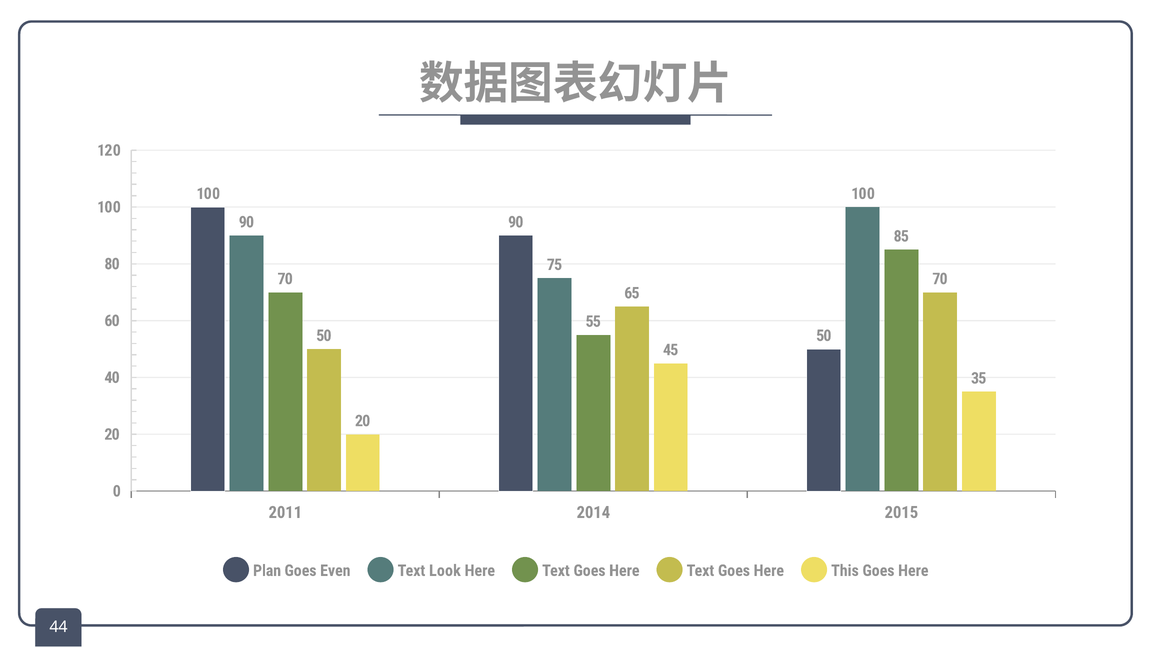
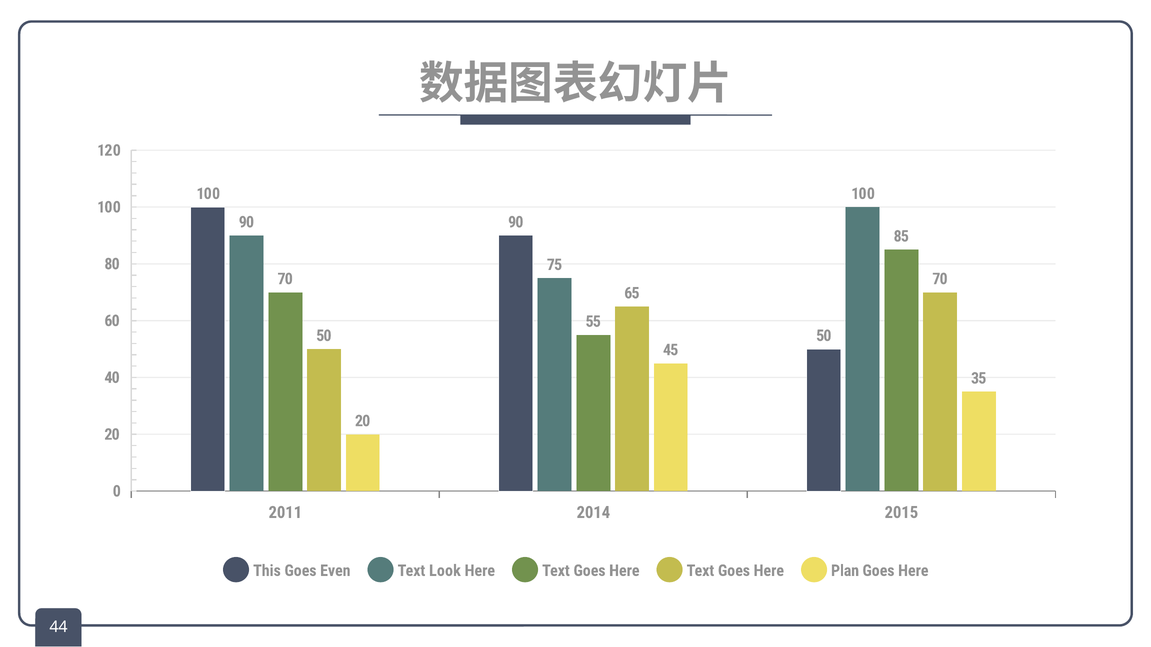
Plan: Plan -> This (267, 571)
This: This -> Plan (845, 571)
